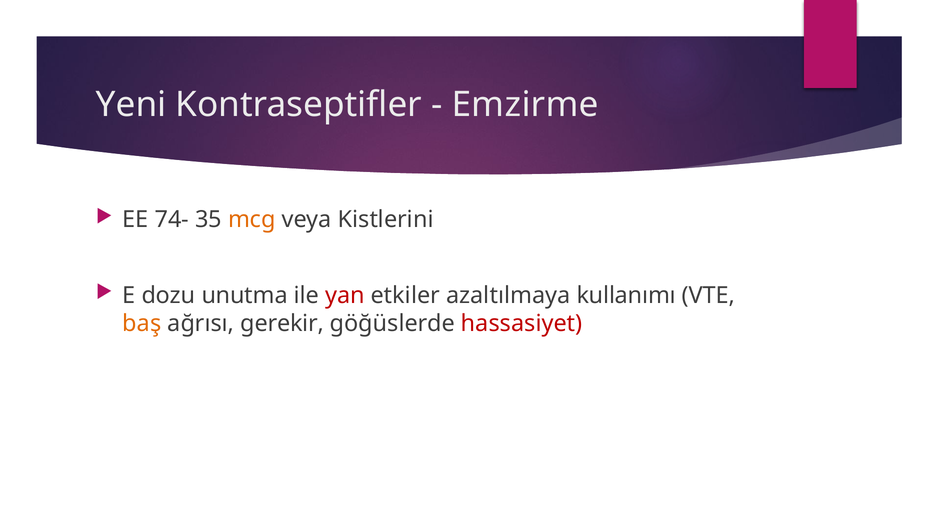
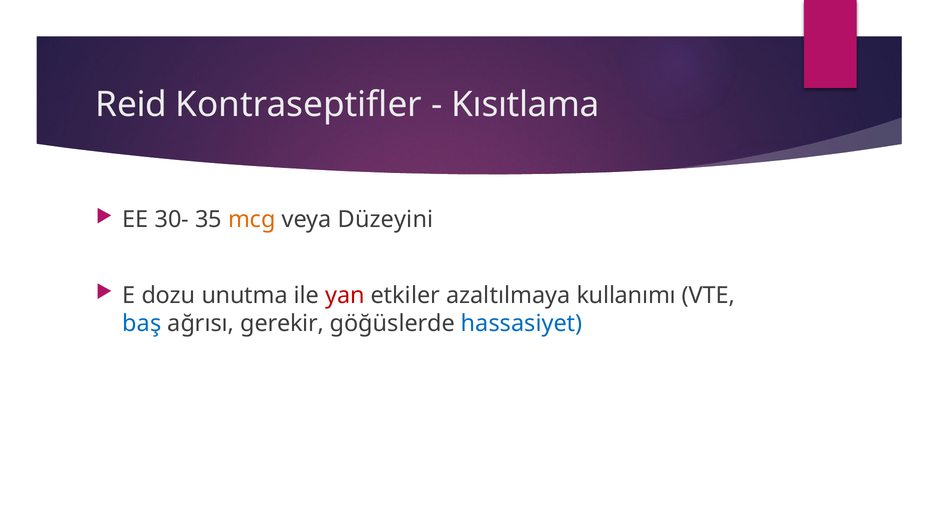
Yeni: Yeni -> Reid (131, 105)
Emzirme: Emzirme -> Kısıtlama (526, 105)
74-: 74- -> 30- (172, 220)
Kistlerini: Kistlerini -> Düzeyini (386, 220)
baş colour: orange -> blue (142, 324)
hassasiyet colour: red -> blue (522, 324)
